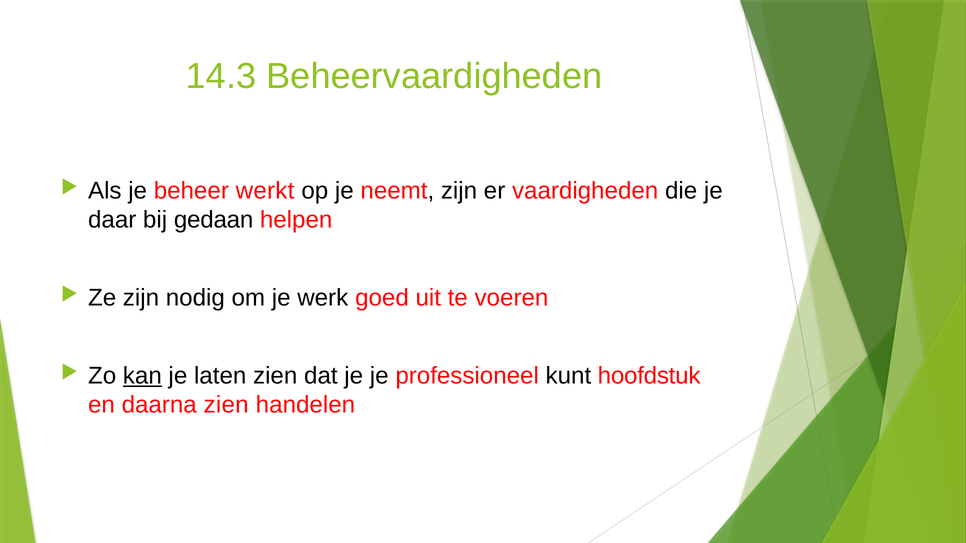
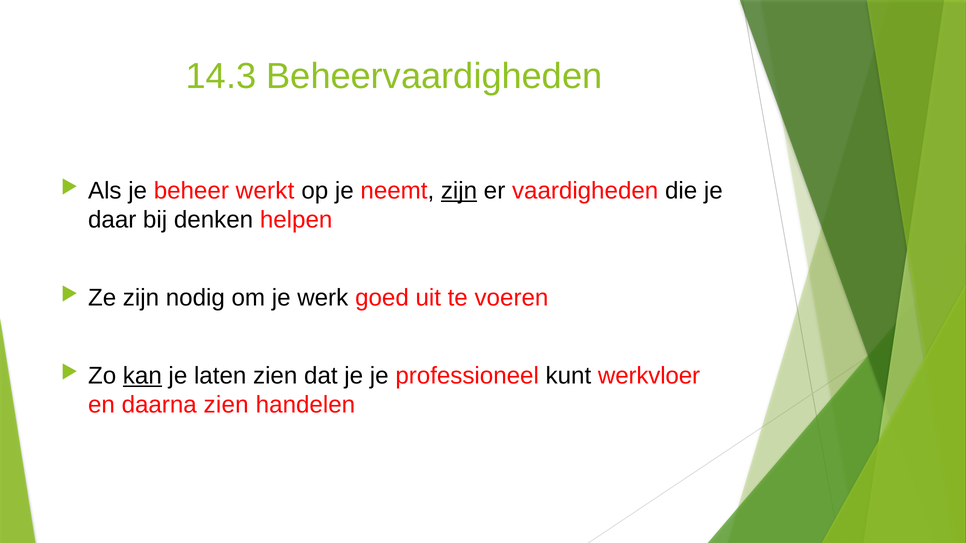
zijn underline: none -> present (459, 191)
gedaan: gedaan -> denken (214, 220)
hoofdstuk: hoofdstuk -> werkvloer (649, 376)
